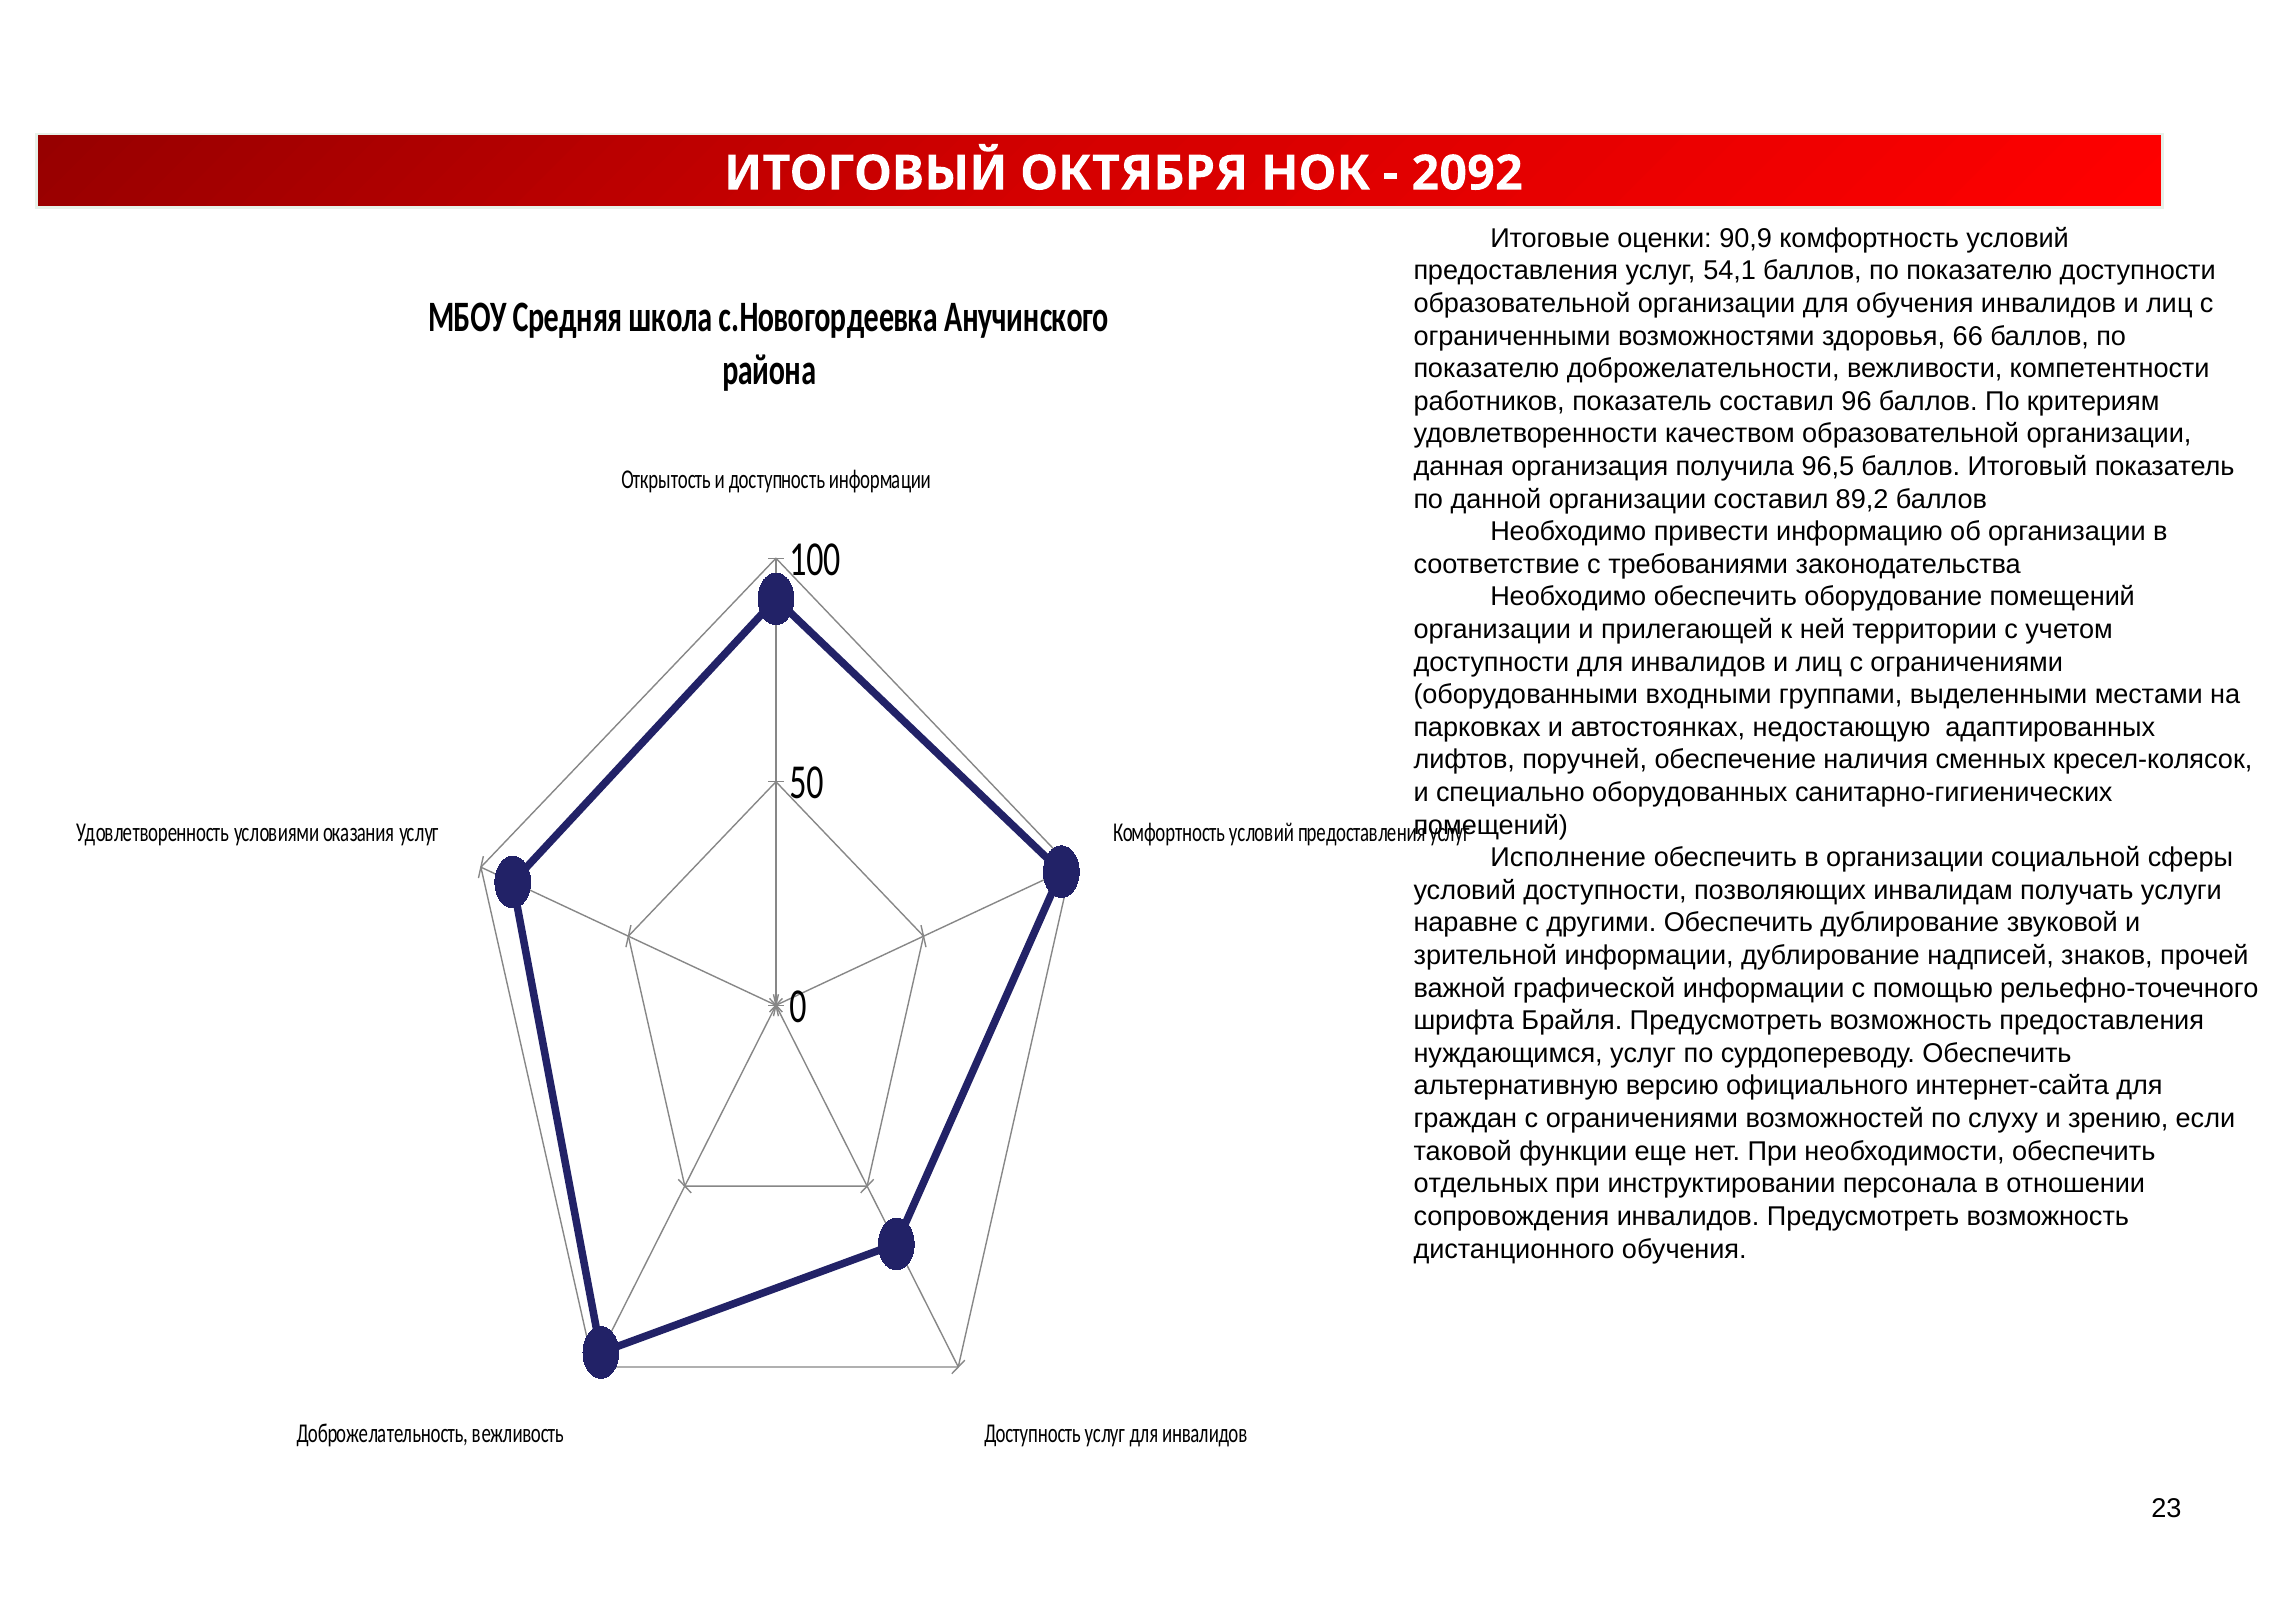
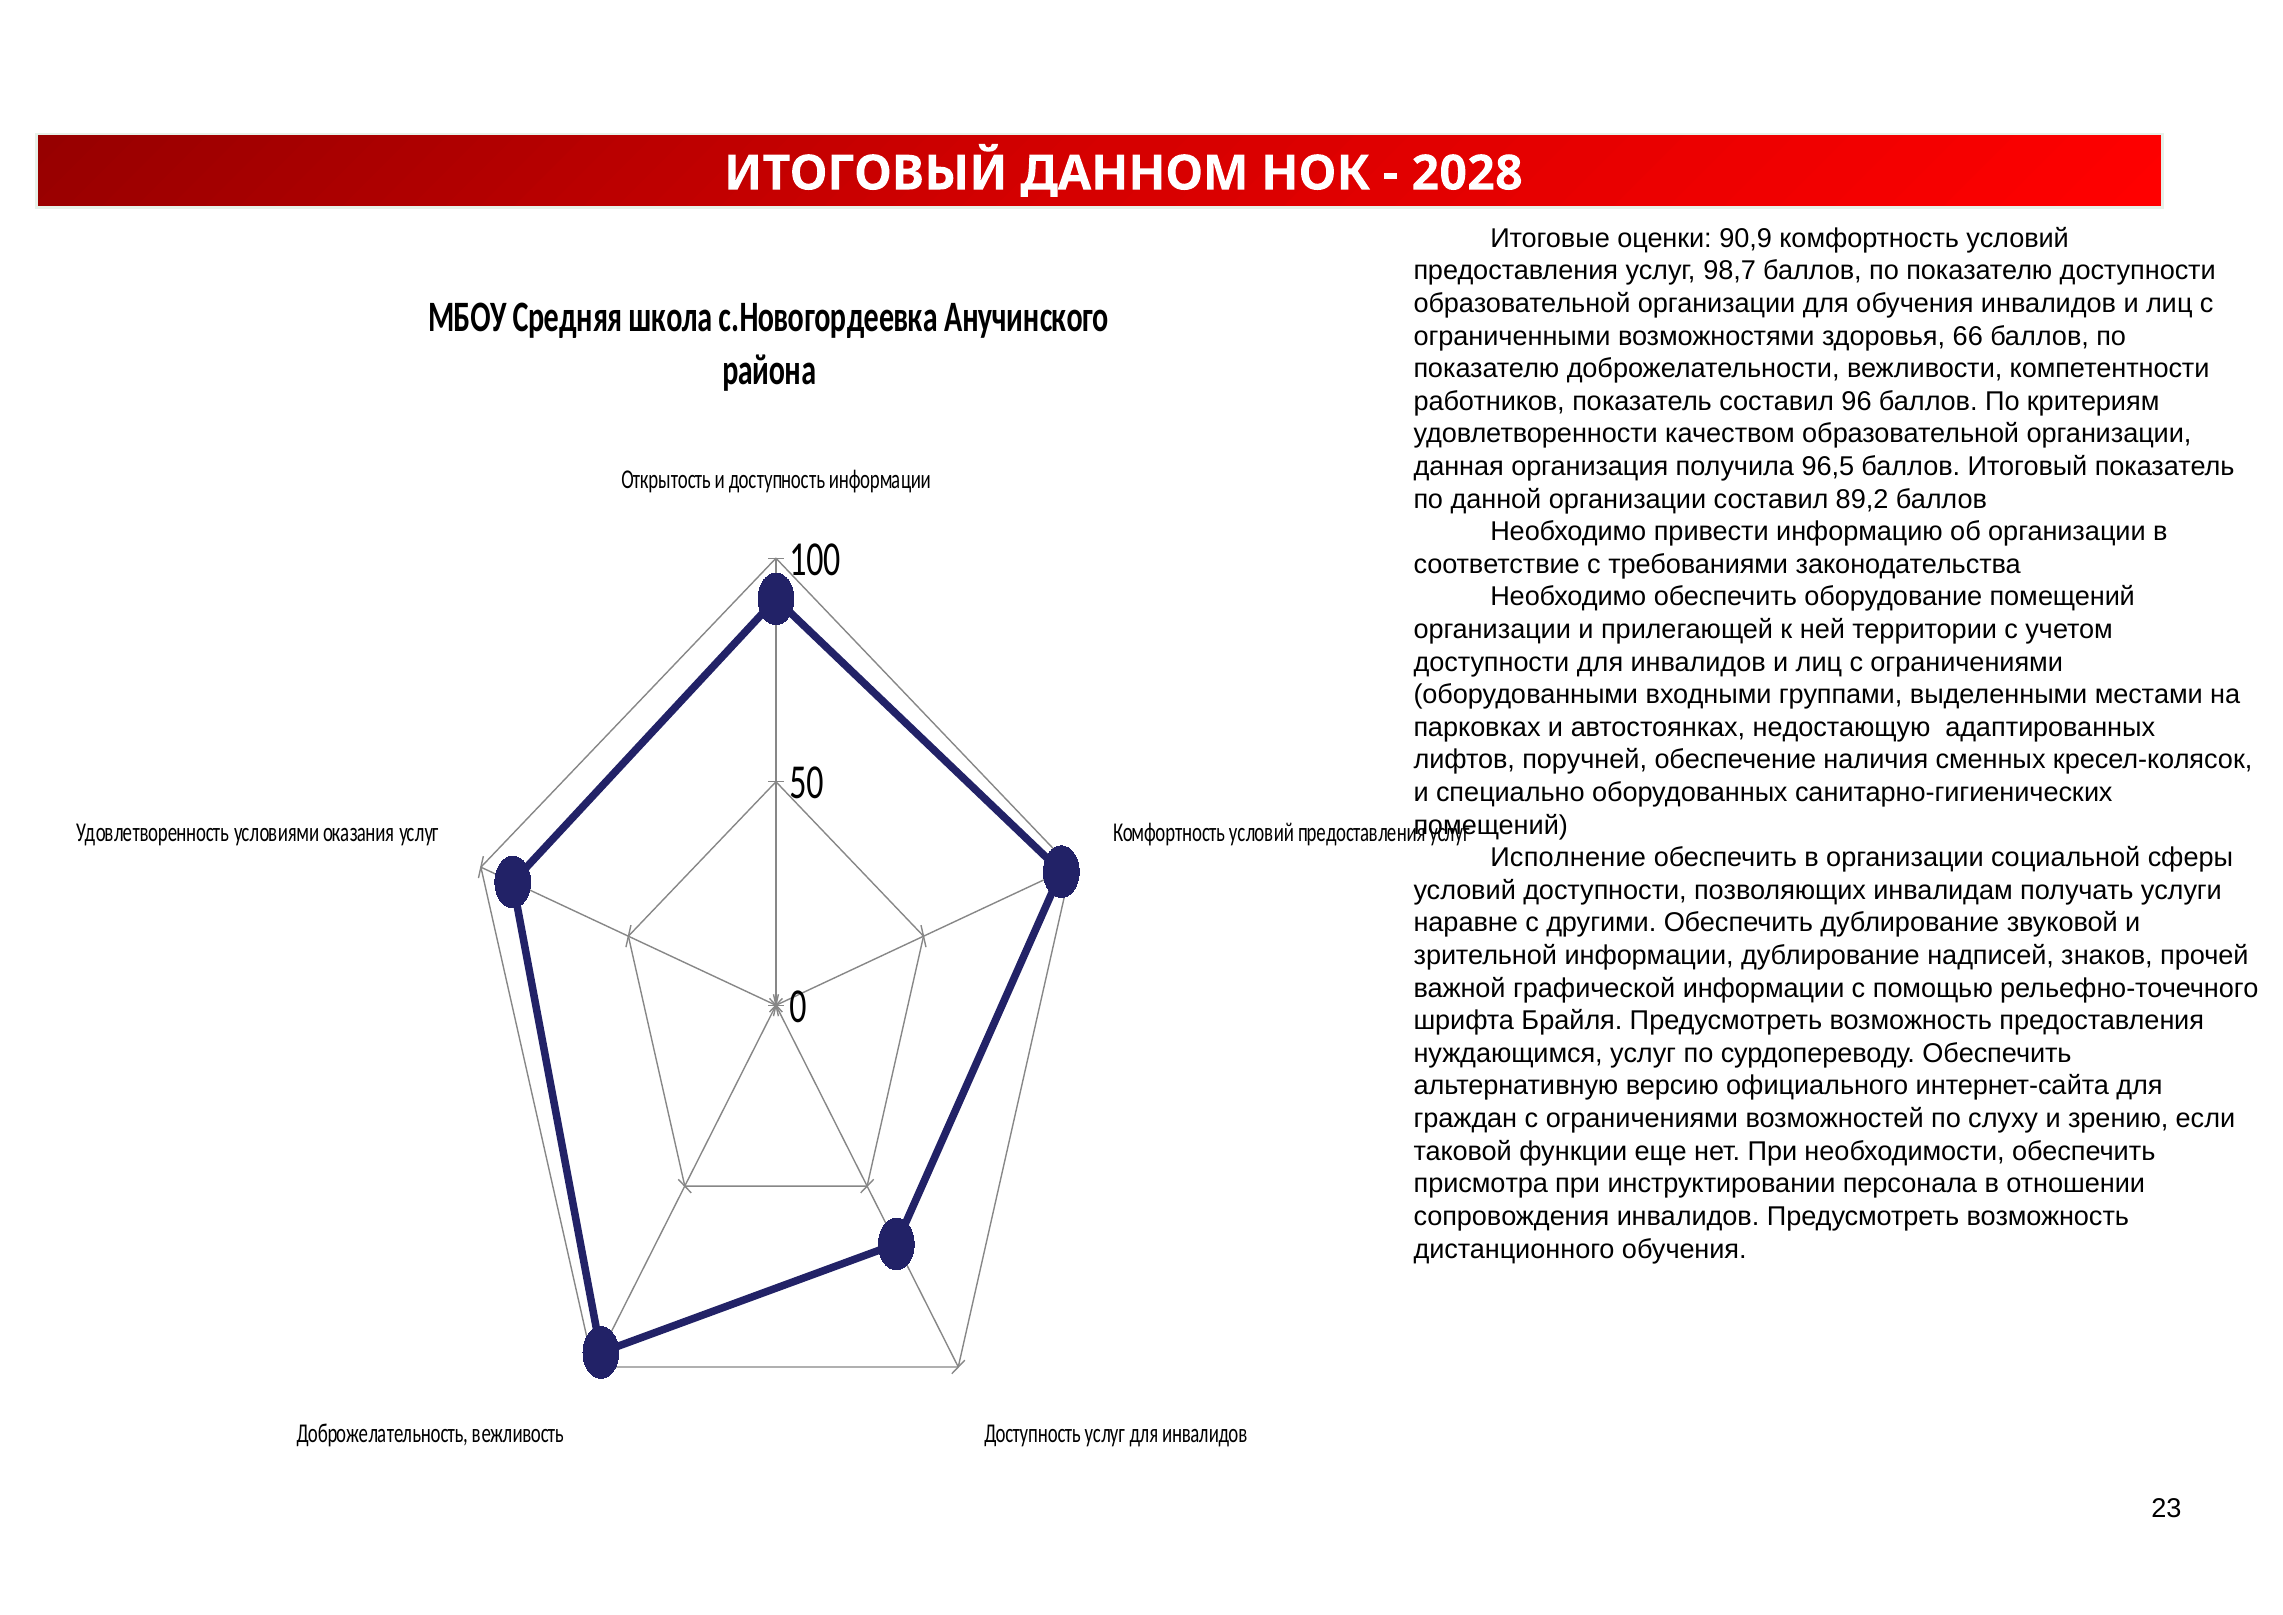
ОКТЯБРЯ: ОКТЯБРЯ -> ДАННОМ (1135, 173)
2092: 2092 -> 2028 (1467, 173)
54,1: 54,1 -> 98,7 (1730, 271)
отдельных: отдельных -> присмотра (1481, 1183)
